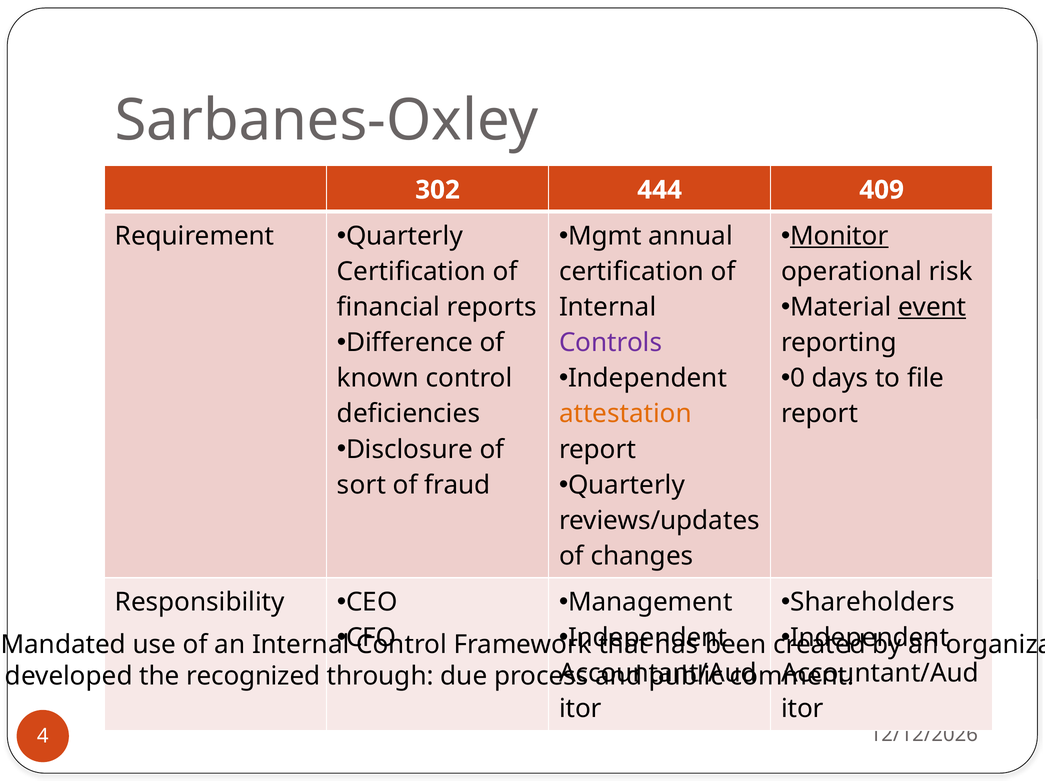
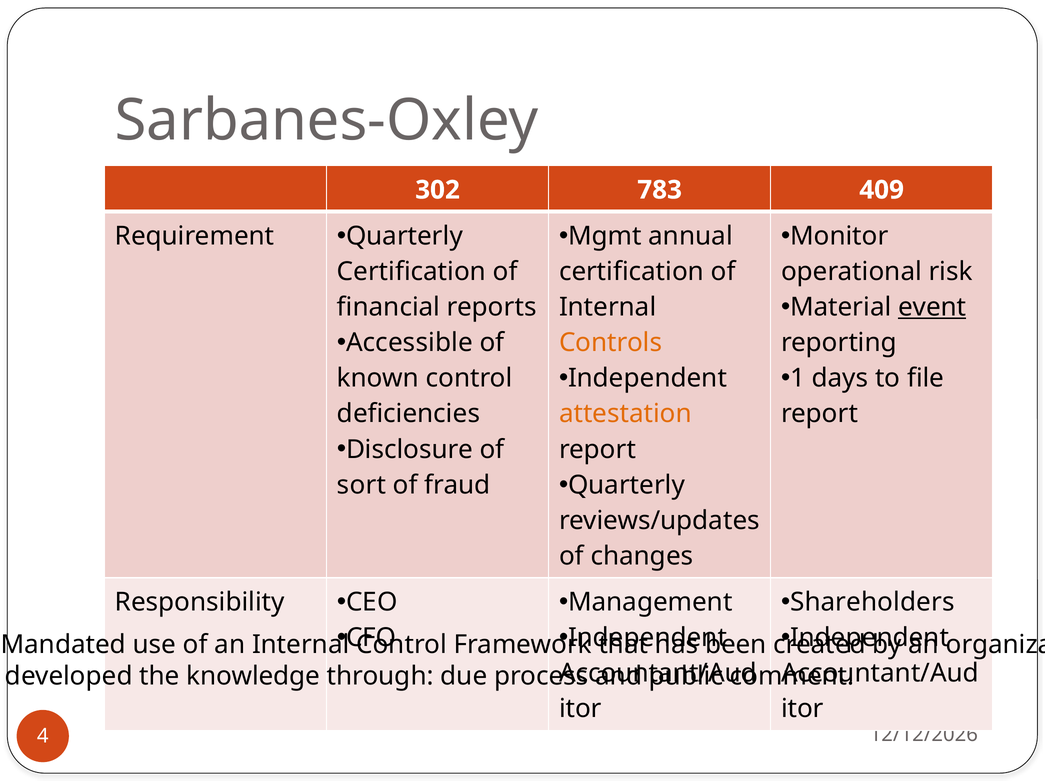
444: 444 -> 783 (660, 190)
Monitor underline: present -> none (839, 236)
Difference: Difference -> Accessible (409, 343)
Controls colour: purple -> orange (611, 343)
0: 0 -> 1 (798, 378)
recognized: recognized -> knowledge (253, 676)
